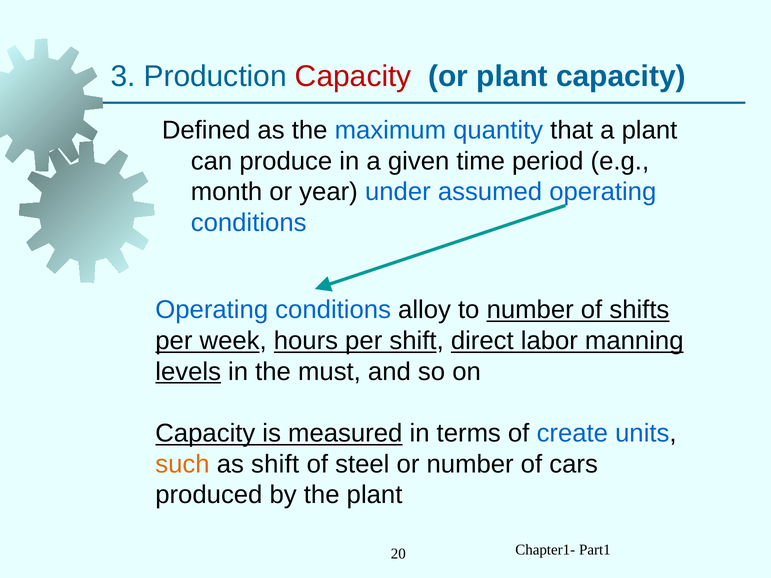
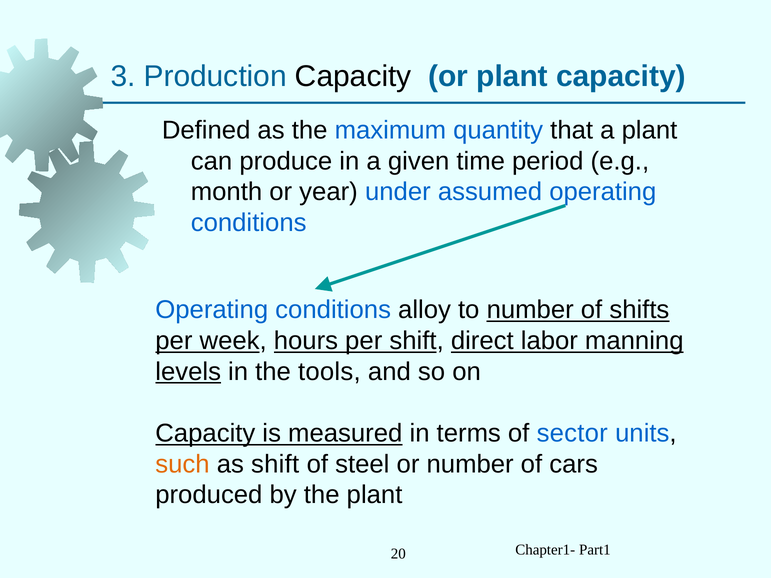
Capacity colour: red -> black (353, 77)
must: must -> tools (329, 372)
create: create -> sector (572, 433)
